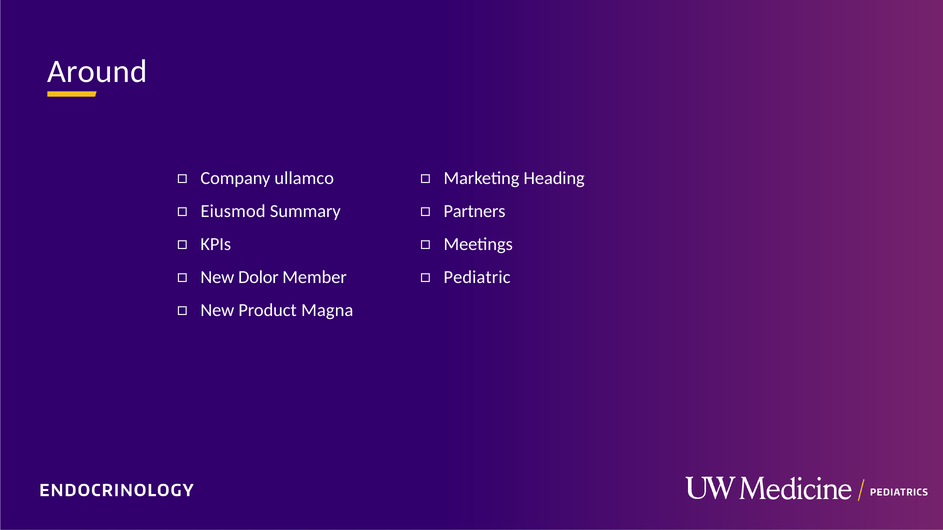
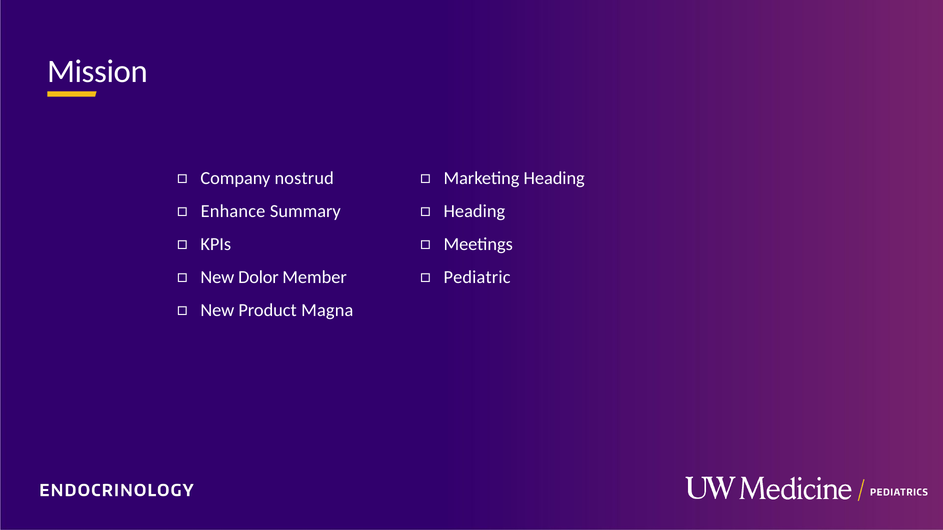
Around: Around -> Mission (98, 72)
ullamco: ullamco -> nostrud (304, 179)
Eiusmod: Eiusmod -> Enhance (233, 212)
Partners: Partners -> Heading (474, 212)
